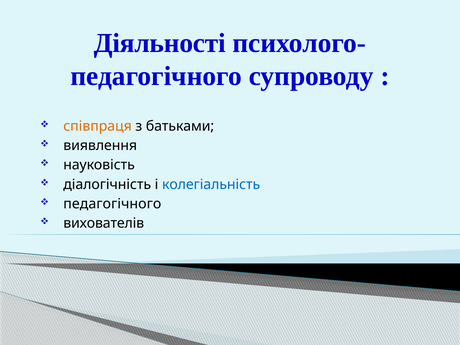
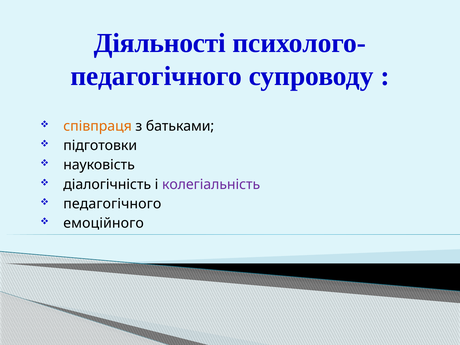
виявлення: виявлення -> підготовки (100, 146)
колегіальність colour: blue -> purple (211, 184)
вихователів: вихователів -> емоційного (104, 223)
